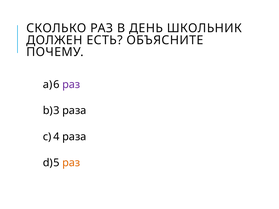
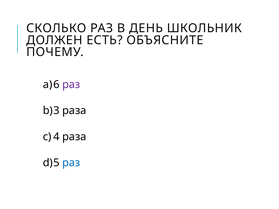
раз colour: orange -> blue (71, 163)
